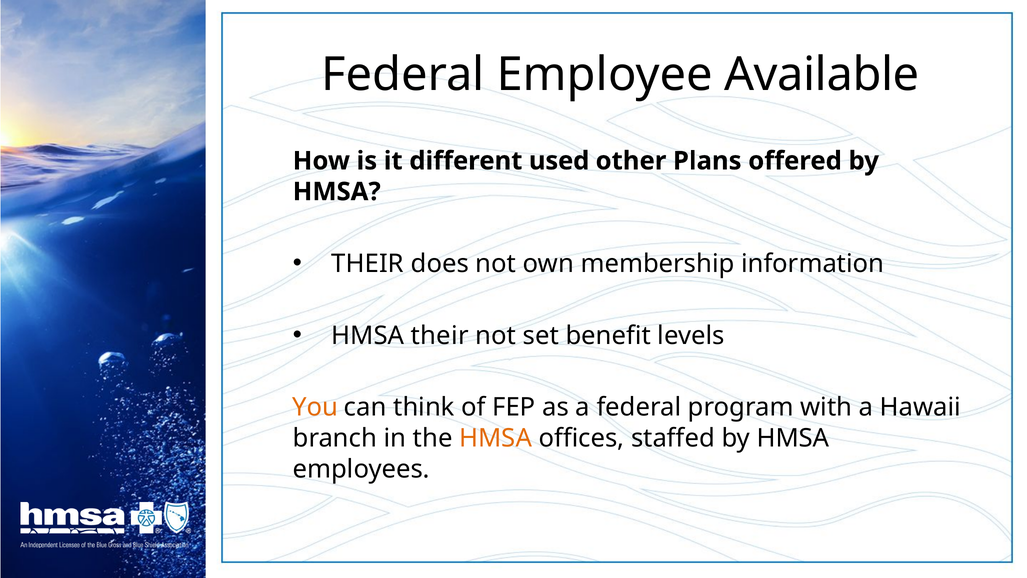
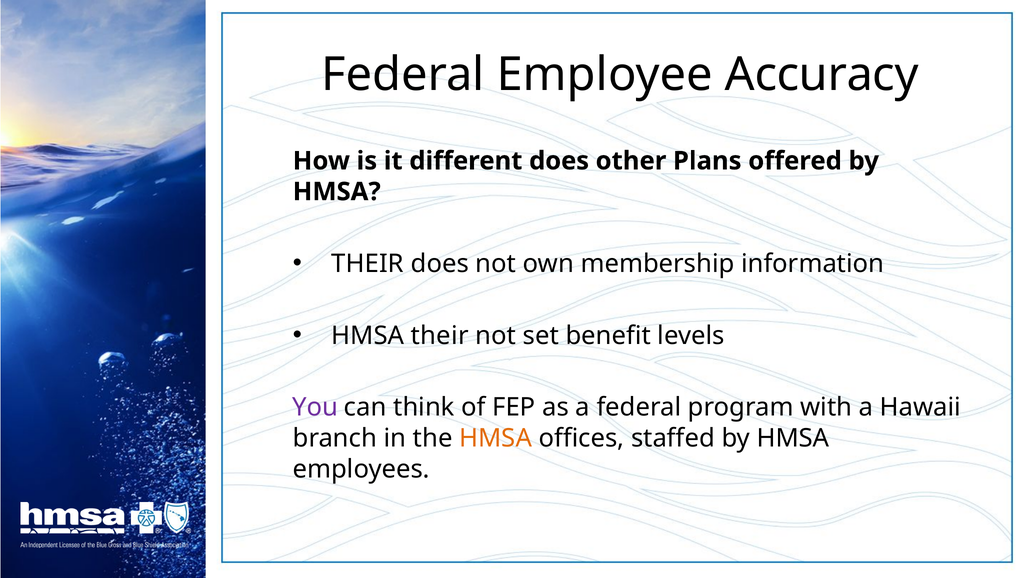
Available: Available -> Accuracy (822, 75)
different used: used -> does (559, 161)
You colour: orange -> purple (315, 407)
